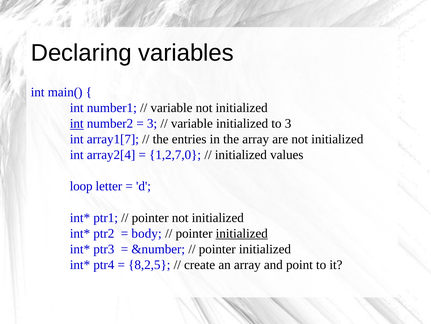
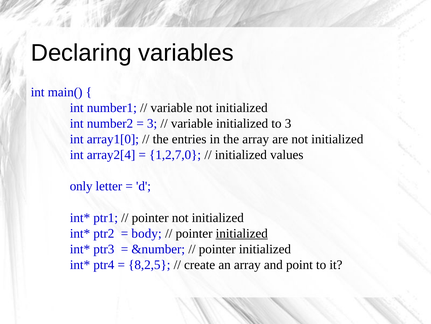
int underline: present -> none (77, 123)
array1[7: array1[7 -> array1[0 (113, 139)
loop: loop -> only (81, 186)
